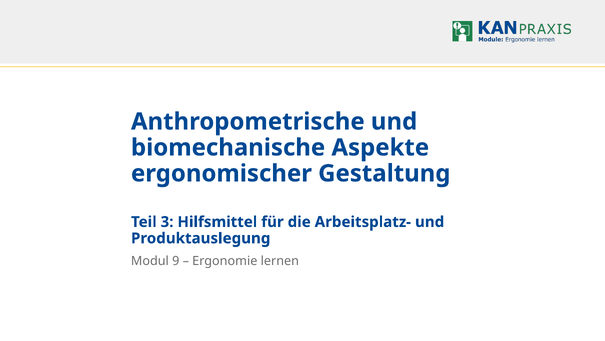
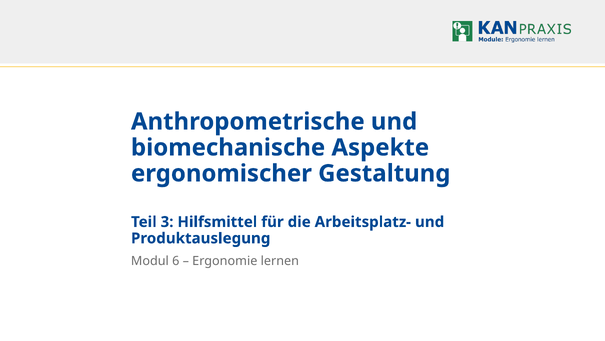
9: 9 -> 6 (176, 261)
